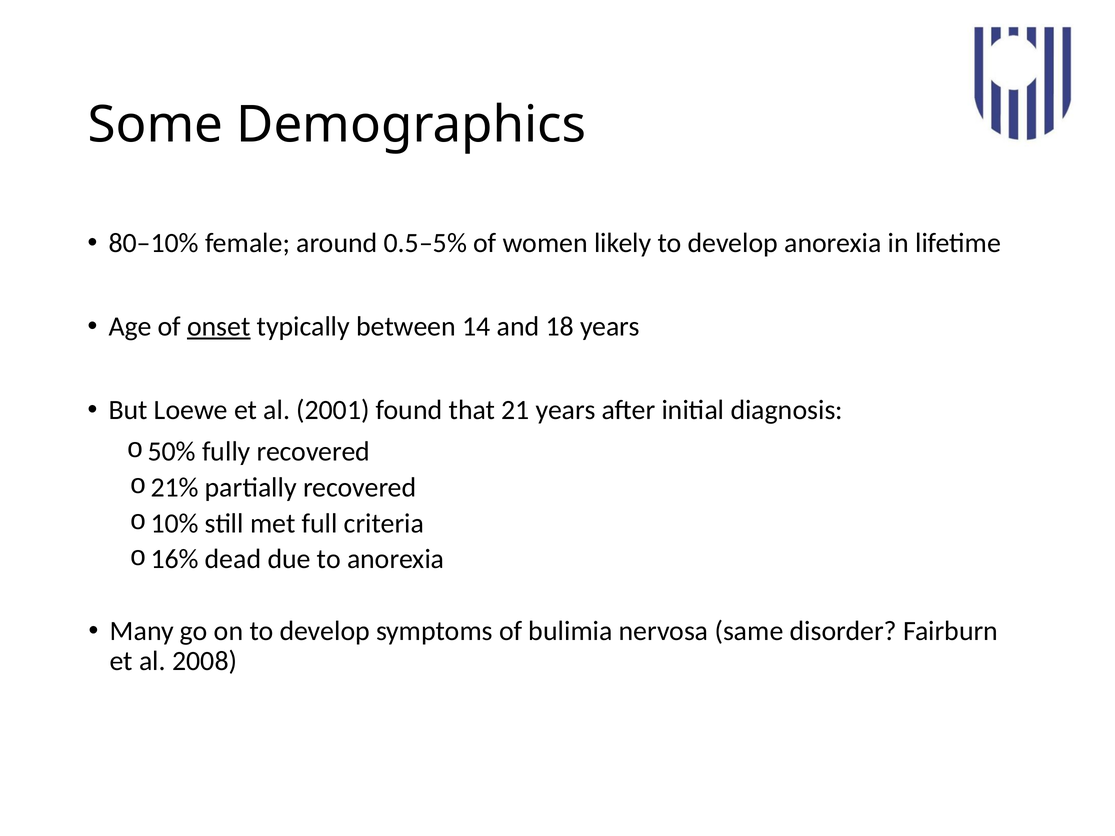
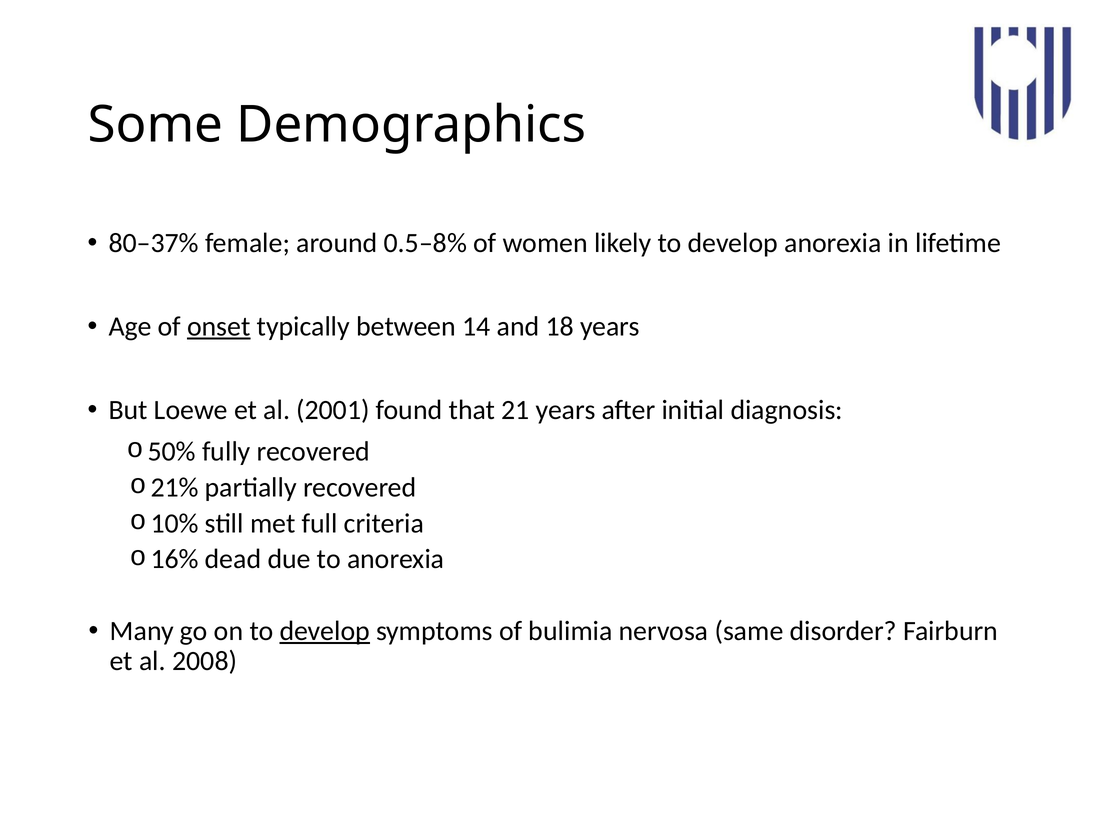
80–10%: 80–10% -> 80–37% (154, 243)
0.5–5%: 0.5–5% -> 0.5–8% (425, 243)
develop underline: none -> present (325, 631)
